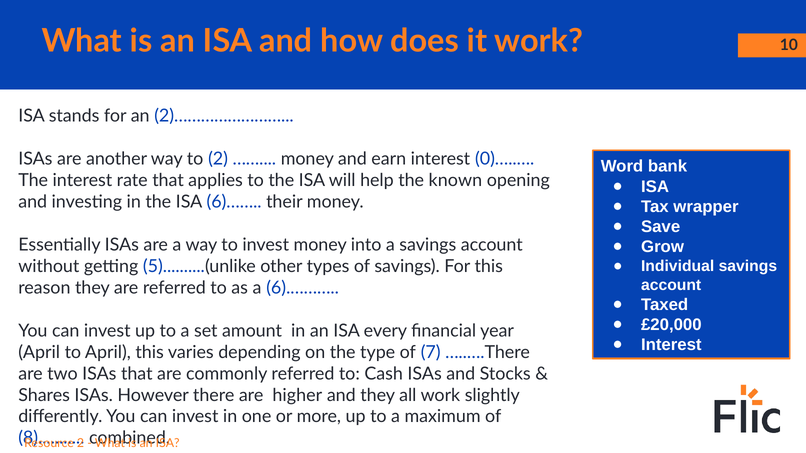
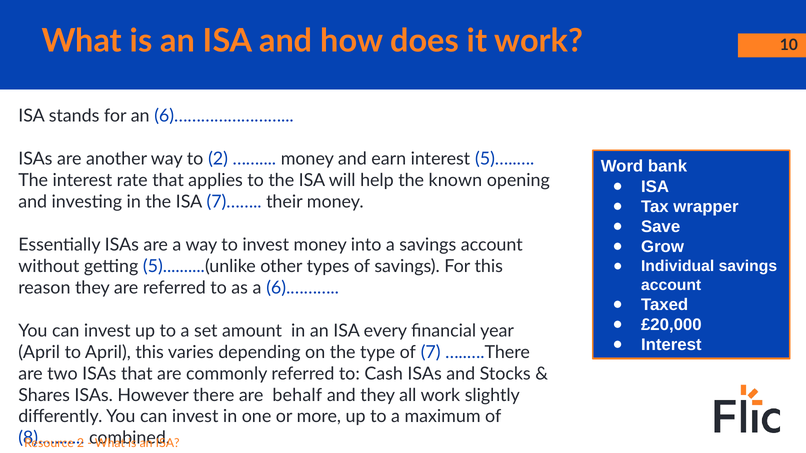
2)……………………: 2)…………………… -> 6)…………………… (224, 116)
0)…..…: 0)…..… -> 5)…..… (505, 159)
6)……: 6)…… -> 7)…… (234, 202)
higher: higher -> behalf (297, 395)
